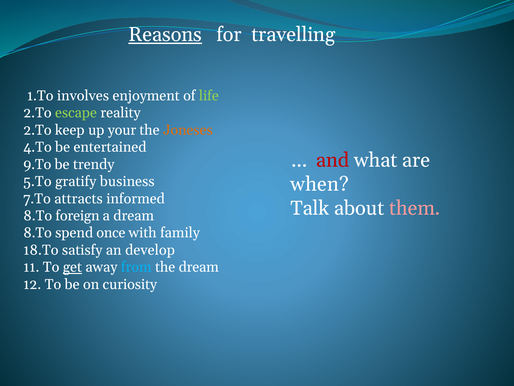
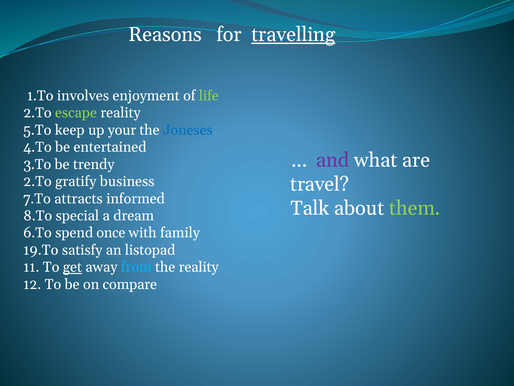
Reasons underline: present -> none (165, 35)
travelling underline: none -> present (293, 35)
2.To: 2.To -> 5.To (37, 130)
Joneses colour: orange -> blue (188, 130)
and colour: red -> purple (333, 160)
9.To: 9.To -> 3.To (37, 164)
5.To: 5.To -> 2.To (37, 181)
when: when -> travel (320, 184)
them colour: pink -> light green (415, 208)
foreign: foreign -> special (77, 215)
8.To: 8.To -> 6.To (37, 233)
18.To: 18.To -> 19.To (41, 250)
develop: develop -> listopad (150, 250)
the dream: dream -> reality (199, 267)
curiosity: curiosity -> compare (130, 284)
